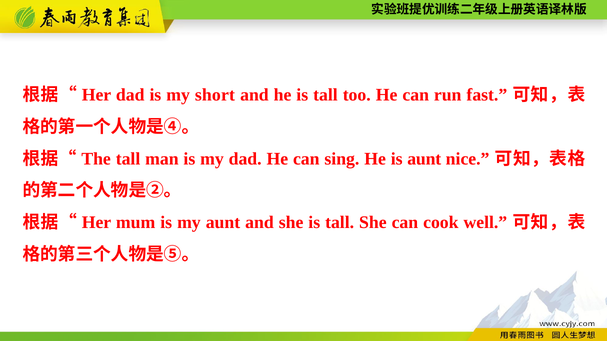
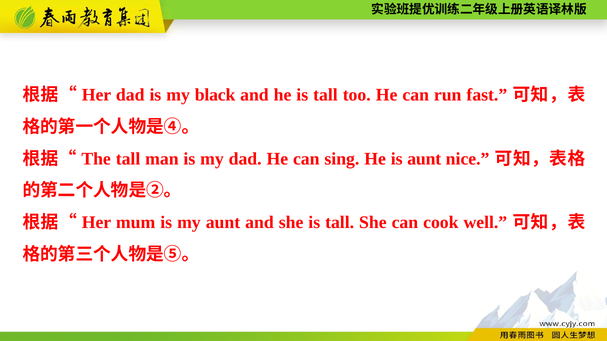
short: short -> black (215, 95)
